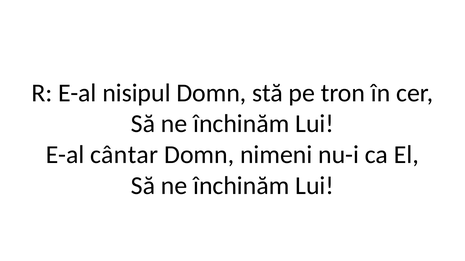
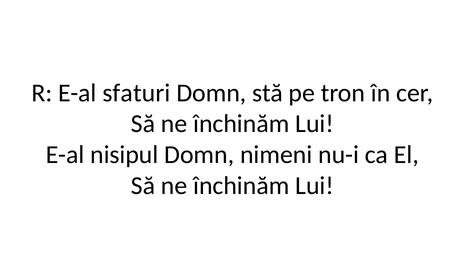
nisipul: nisipul -> sfaturi (136, 93)
cântar: cântar -> nisipul (124, 155)
